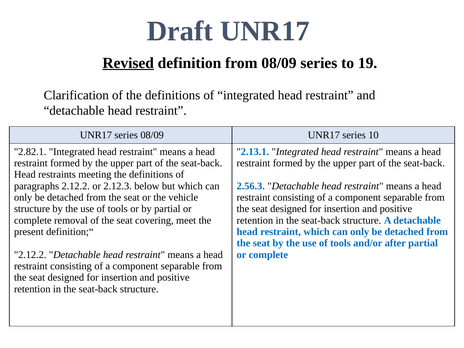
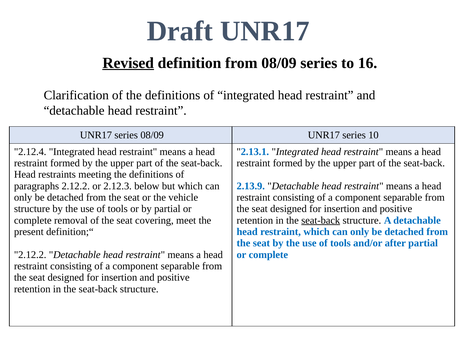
19: 19 -> 16 (368, 63)
2.82.1: 2.82.1 -> 2.12.4 (30, 152)
2.56.3: 2.56.3 -> 2.13.9 (251, 186)
seat-back underline: none -> present (321, 220)
